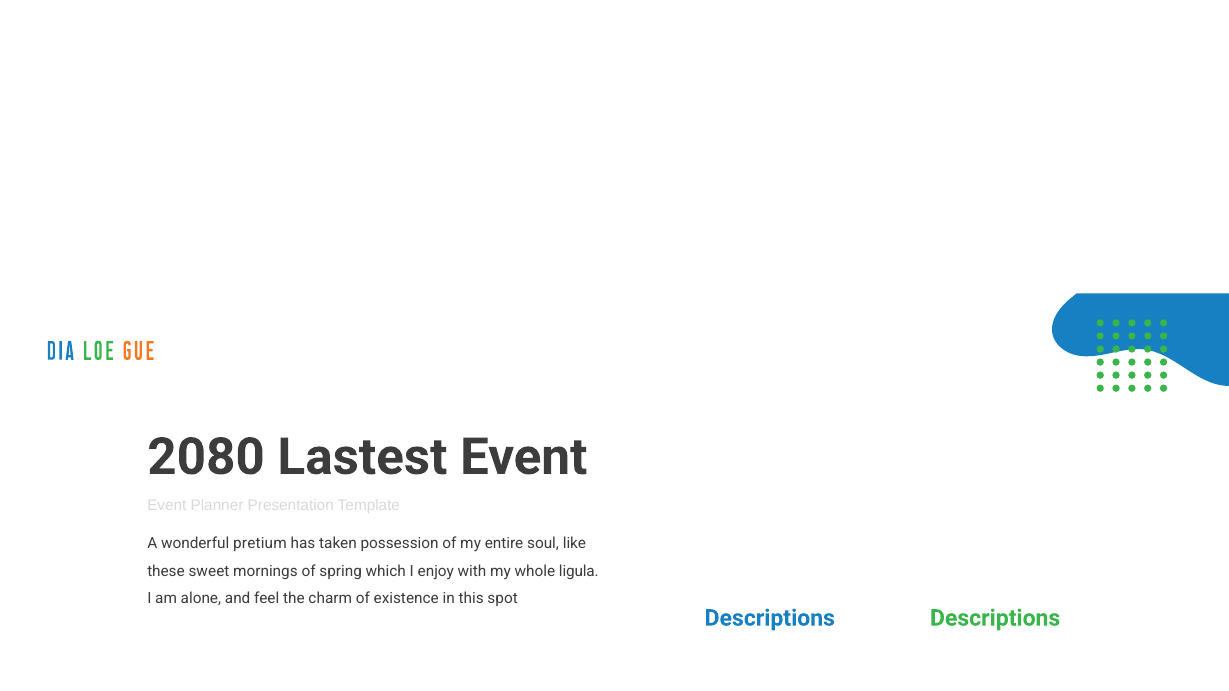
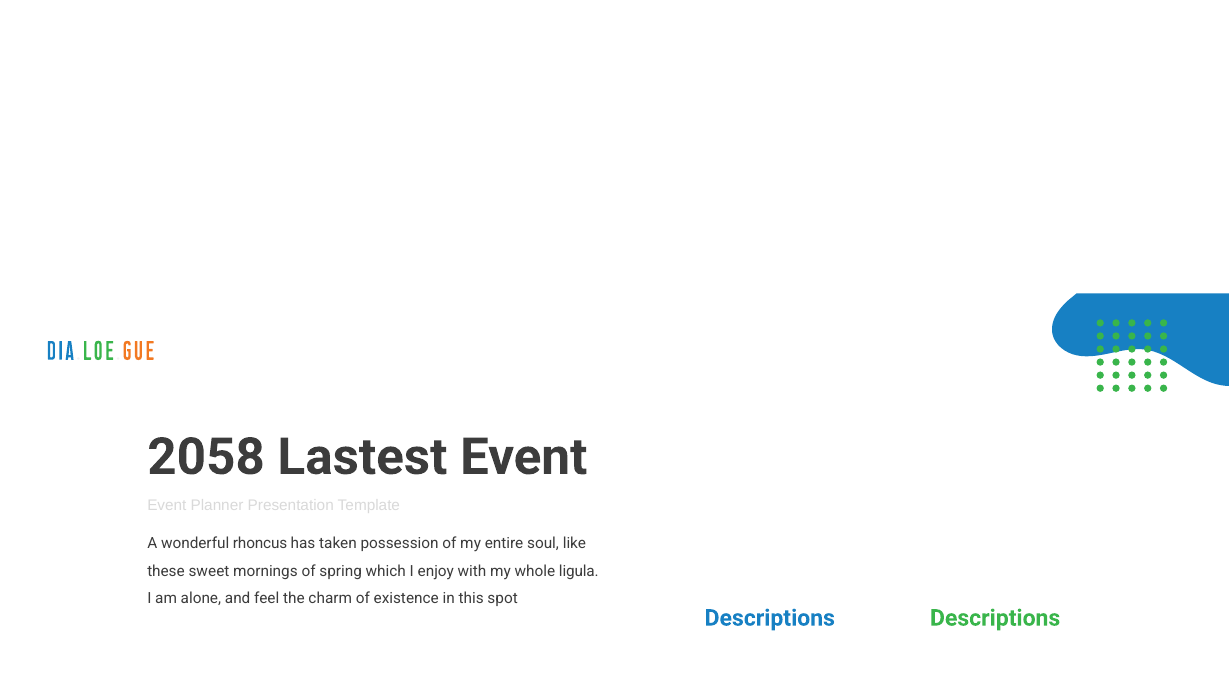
2080: 2080 -> 2058 (206, 457)
pretium: pretium -> rhoncus (260, 544)
